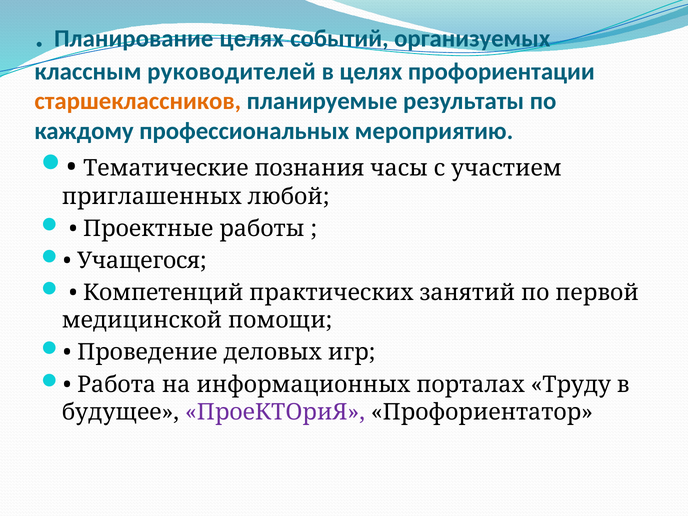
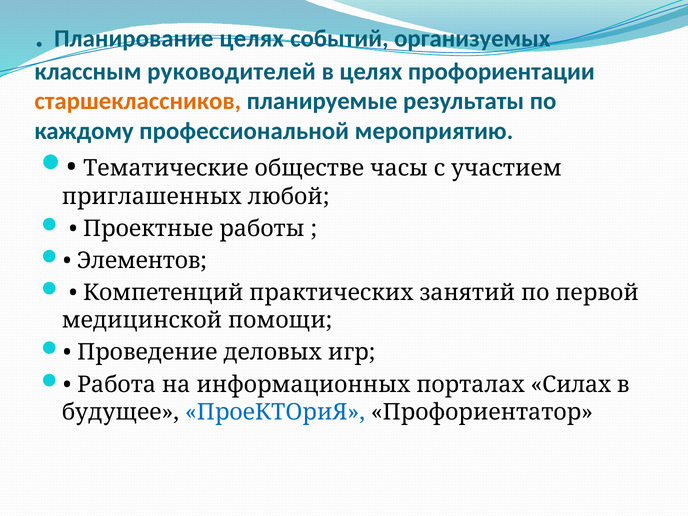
профессиональных: профессиональных -> профессиональной (244, 131)
познания: познания -> обществе (309, 168)
Учащегося: Учащегося -> Элементов (142, 261)
Труду: Труду -> Силах (571, 385)
ПроеКТОриЯ colour: purple -> blue (275, 412)
